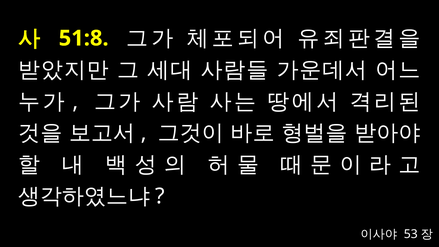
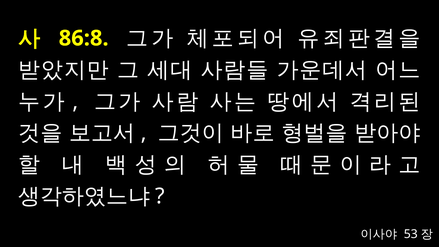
51:8: 51:8 -> 86:8 (84, 38)
